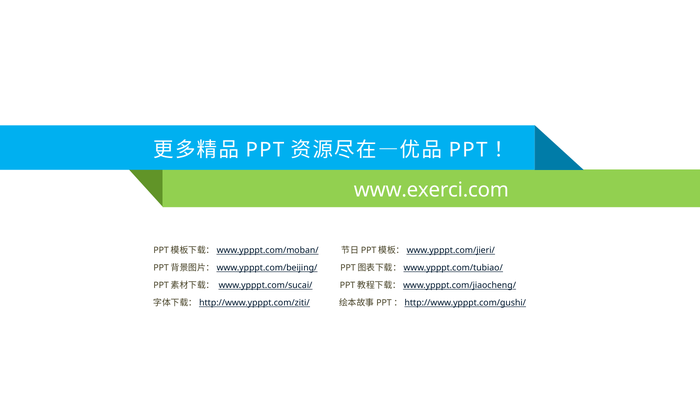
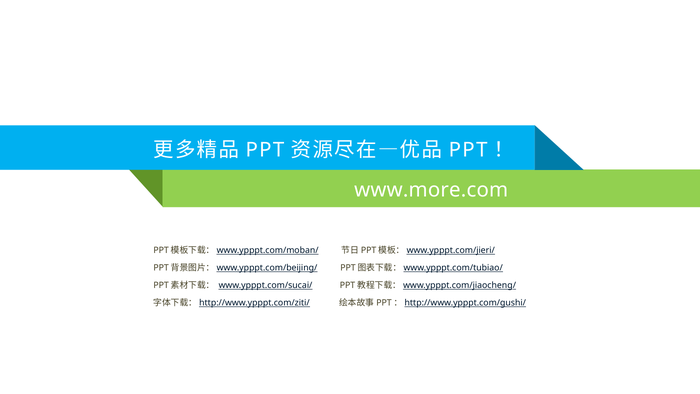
www.exerci.com: www.exerci.com -> www.more.com (431, 190)
